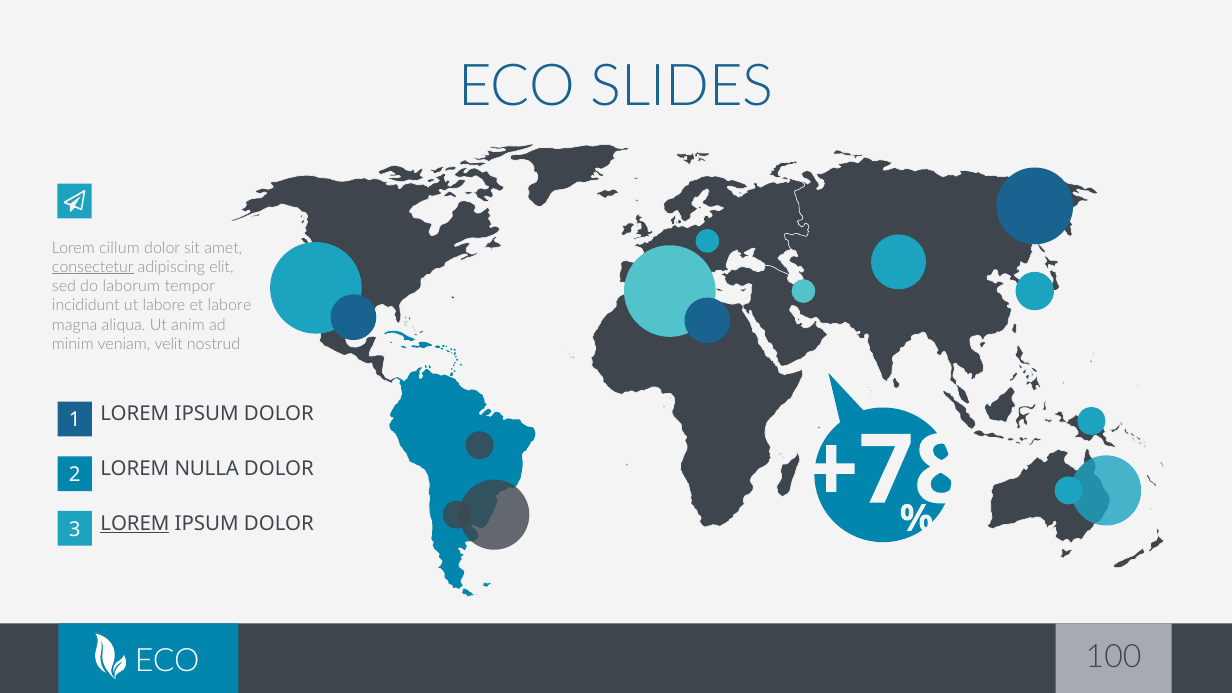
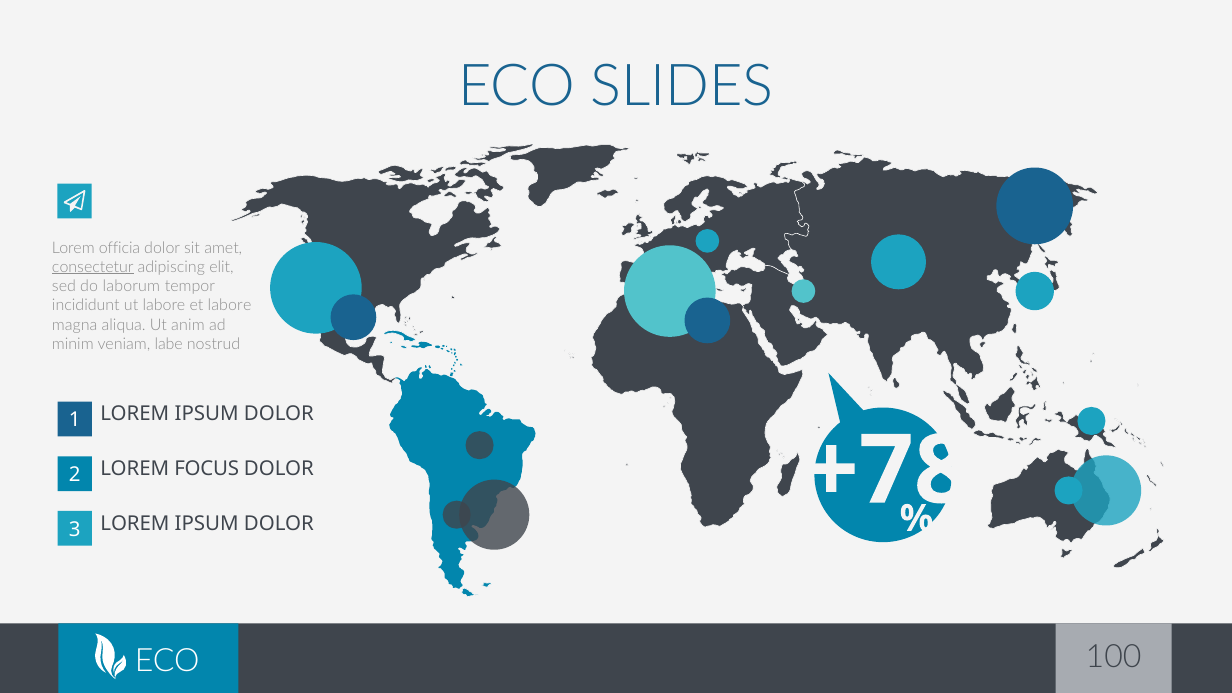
cillum: cillum -> officia (120, 248)
velit: velit -> labe (169, 344)
NULLA: NULLA -> FOCUS (207, 469)
LOREM underline: present -> none (135, 523)
